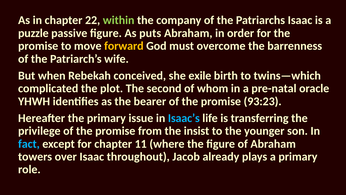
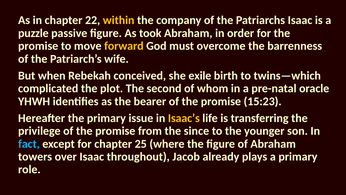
within colour: light green -> yellow (119, 20)
puts: puts -> took (150, 33)
93:23: 93:23 -> 15:23 (263, 101)
Isaac’s colour: light blue -> yellow (184, 118)
insist: insist -> since (196, 131)
11: 11 -> 25 (141, 144)
